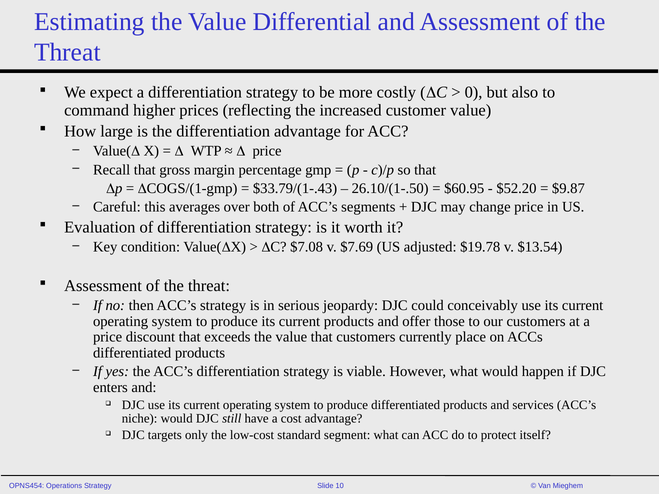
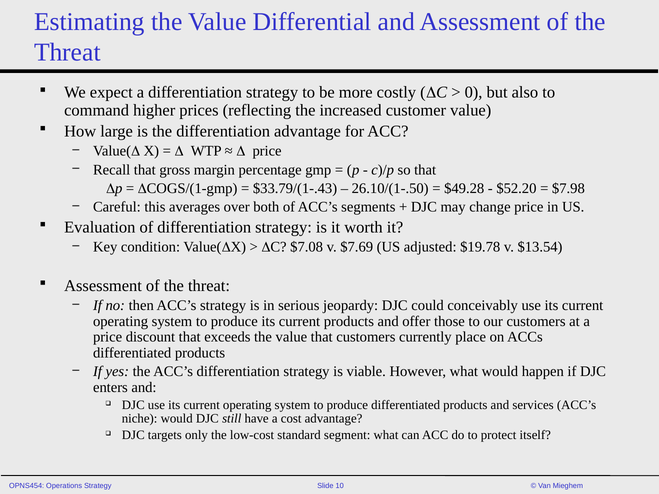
$60.95: $60.95 -> $49.28 (464, 189)
$9.87: $9.87 -> $7.98 (568, 189)
